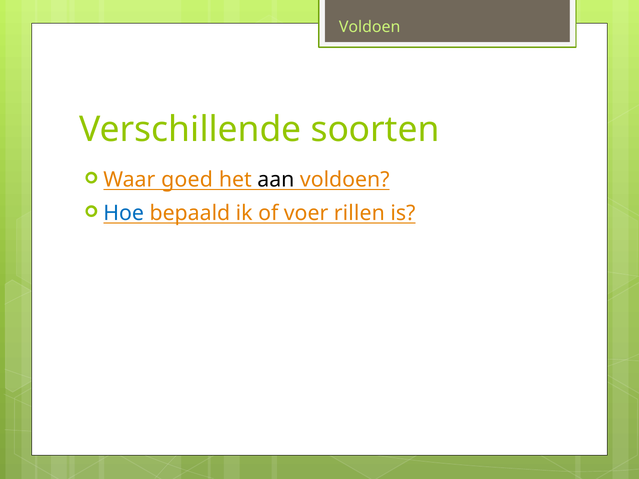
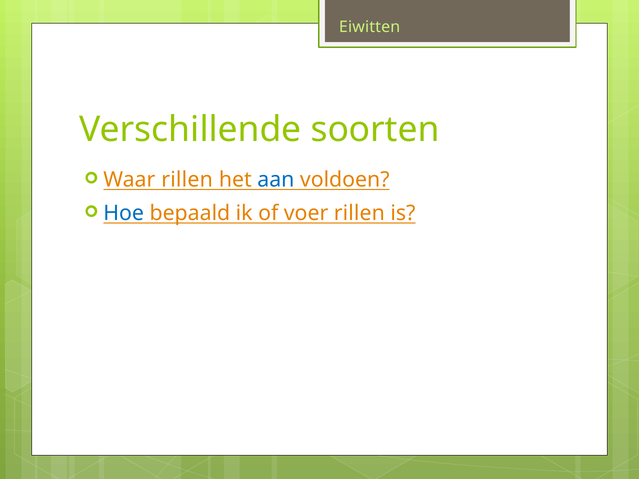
Voldoen: Voldoen -> Eiwitten (370, 27)
Waar goed: goed -> rillen (187, 180)
aan colour: black -> blue (276, 180)
